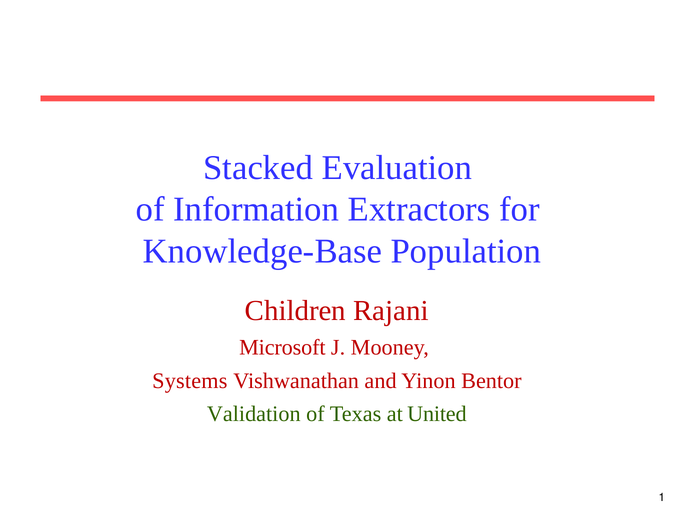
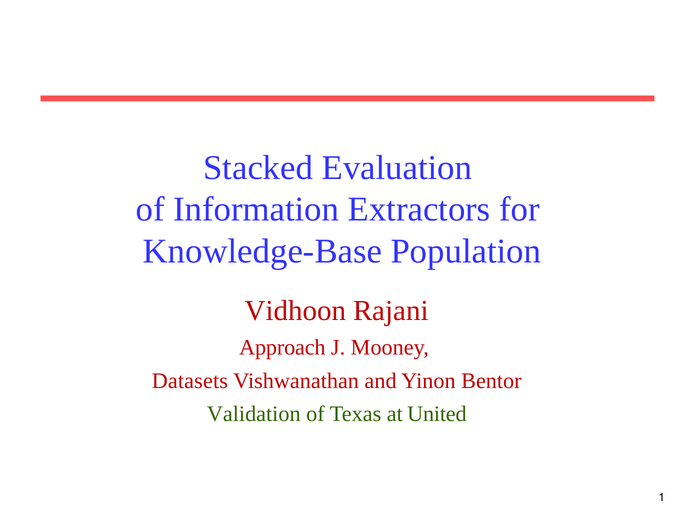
Children: Children -> Vidhoon (295, 311)
Microsoft: Microsoft -> Approach (282, 348)
Systems: Systems -> Datasets (190, 381)
